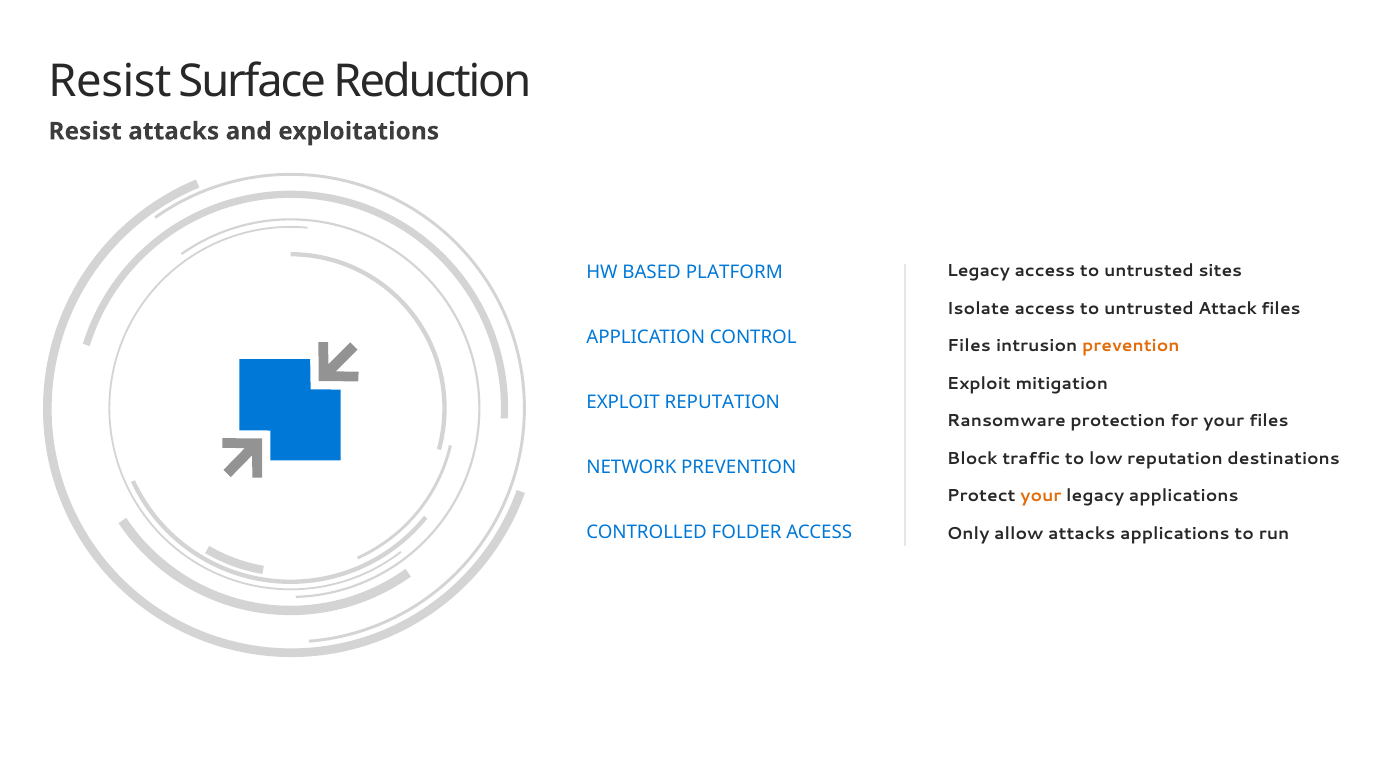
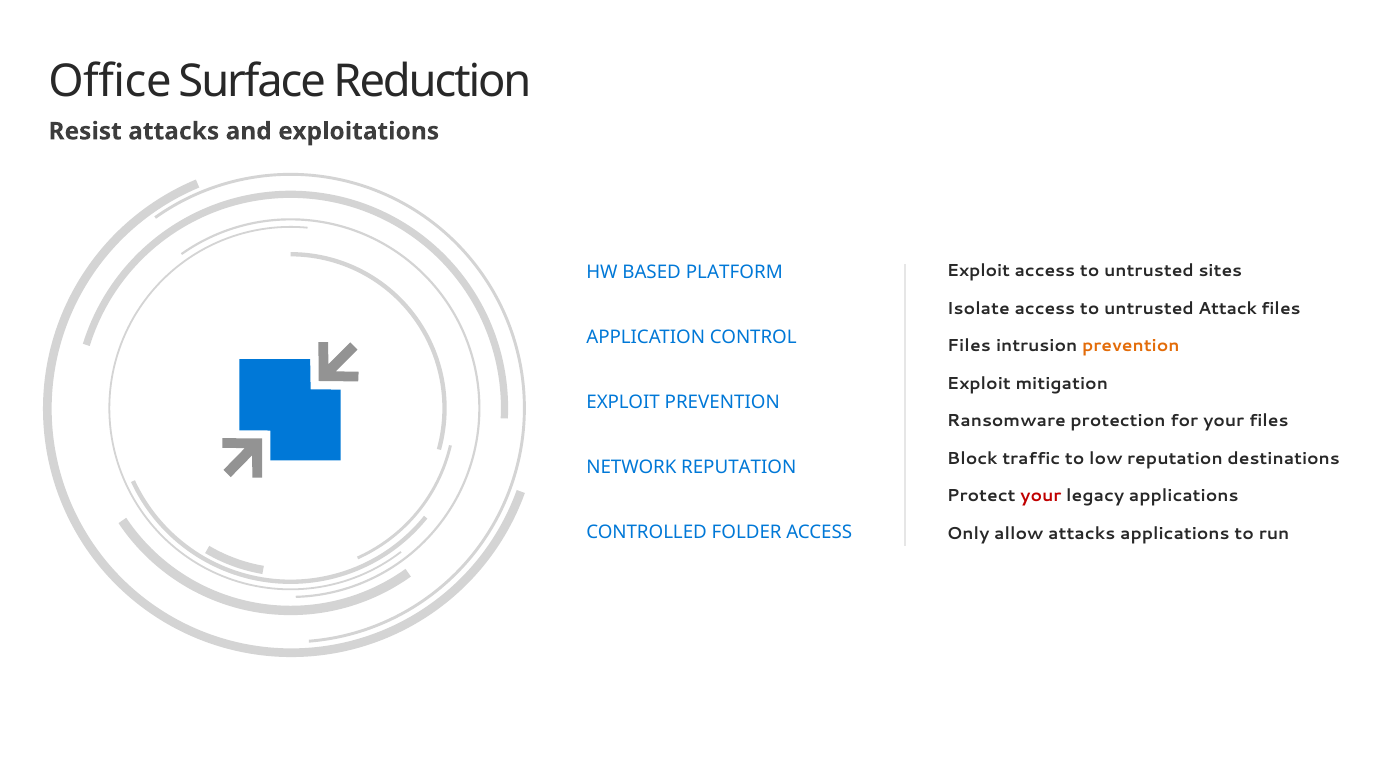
Resist: Resist -> Office (110, 81)
Legacy: Legacy -> Exploit (978, 271)
EXPLOIT REPUTATION: REPUTATION -> PREVENTION (722, 402)
NETWORK PREVENTION: PREVENTION -> REPUTATION (739, 467)
your colour: orange -> red (1041, 496)
